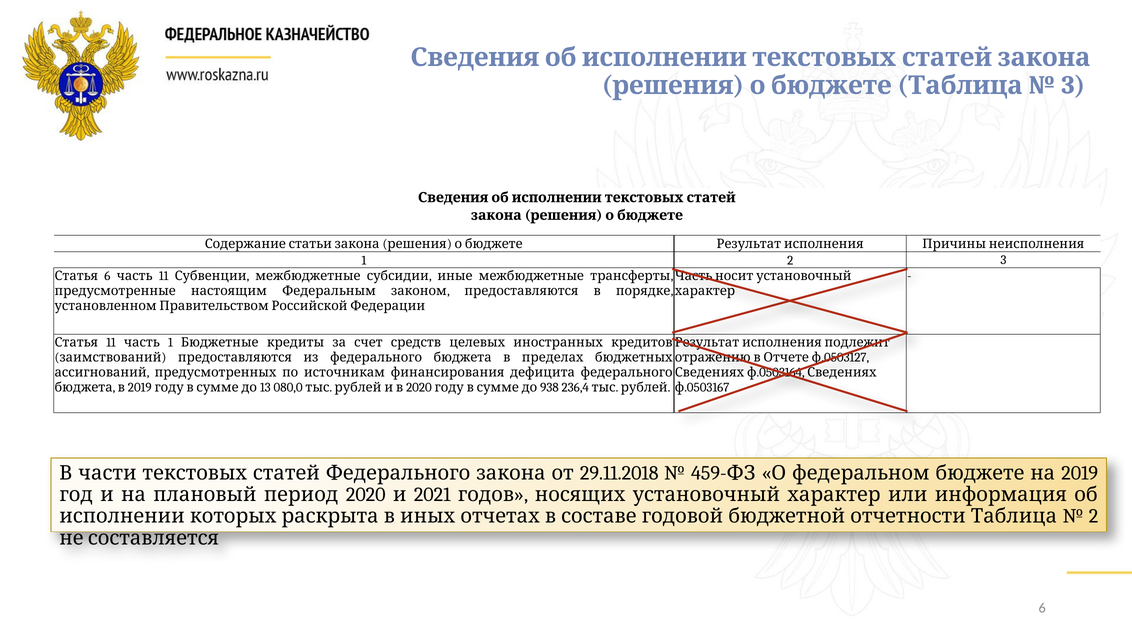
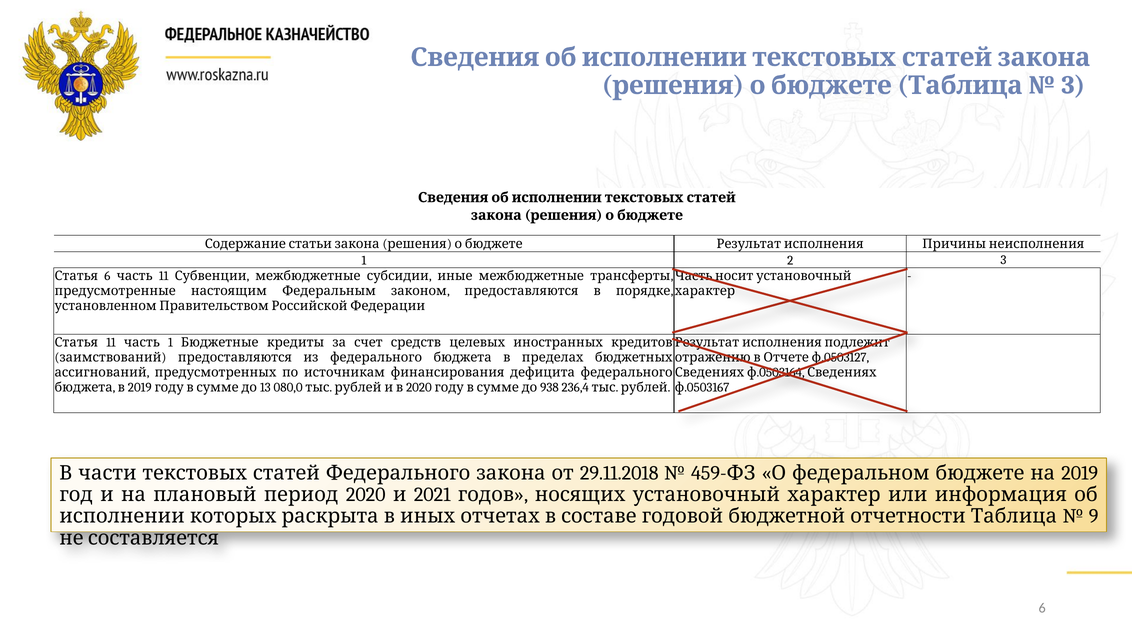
2: 2 -> 9 (1094, 516)
